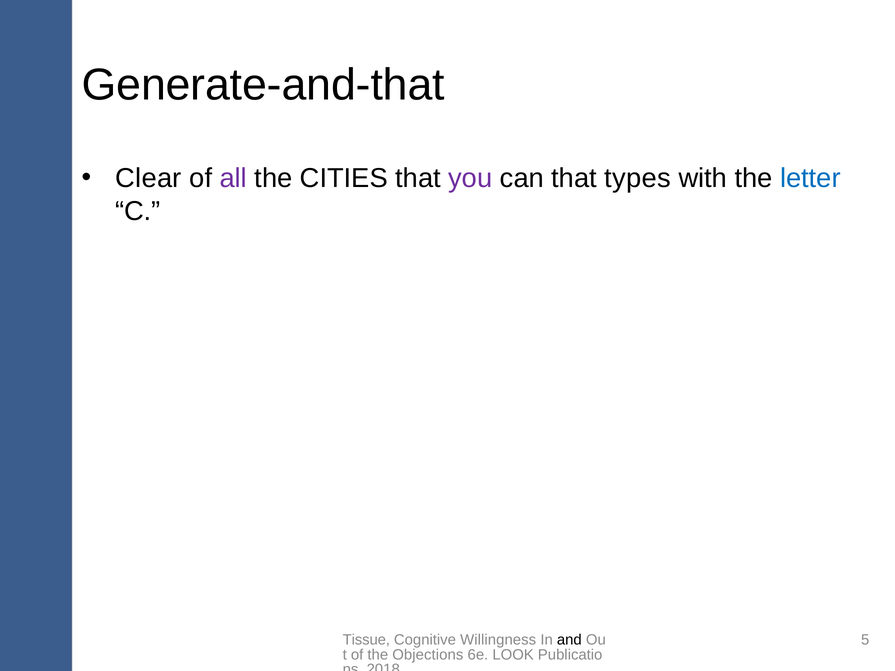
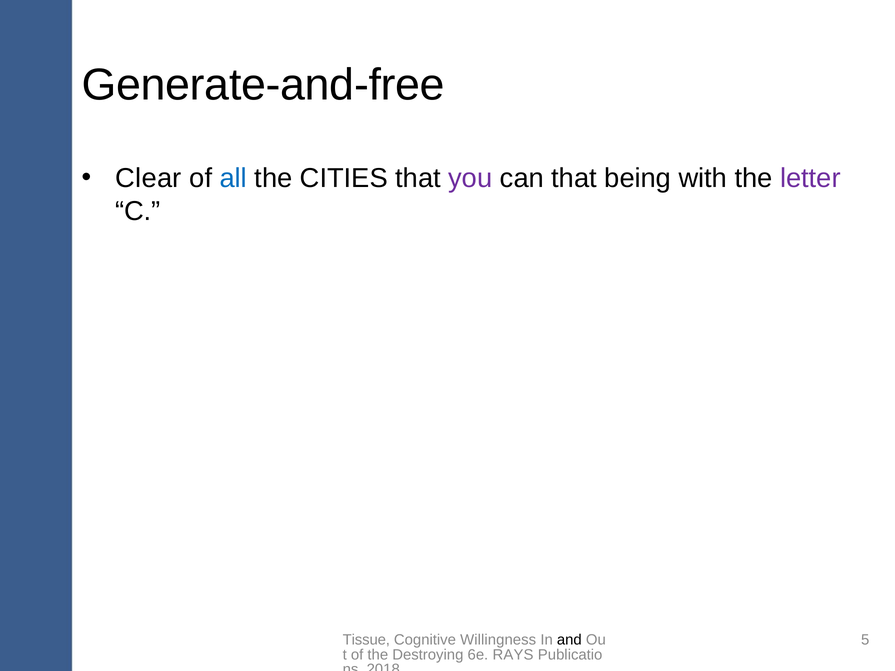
Generate-and-that: Generate-and-that -> Generate-and-free (263, 85)
all colour: purple -> blue (233, 178)
types: types -> being (638, 178)
letter colour: blue -> purple (810, 178)
Objections: Objections -> Destroying (428, 655)
LOOK: LOOK -> RAYS (513, 655)
